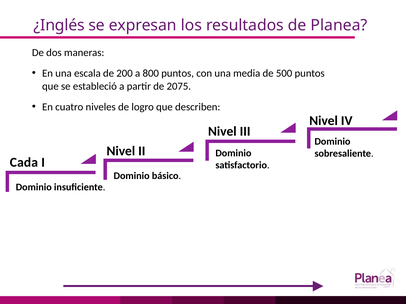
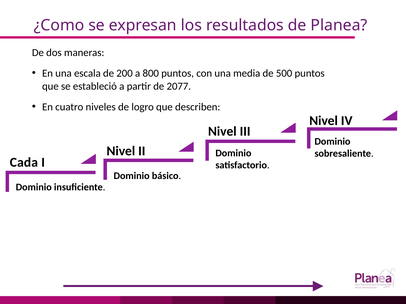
¿Inglés: ¿Inglés -> ¿Como (59, 25)
2075: 2075 -> 2077 (179, 86)
